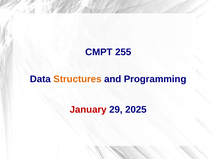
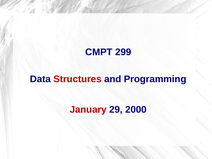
255: 255 -> 299 (123, 52)
Structures colour: orange -> red (77, 79)
2025: 2025 -> 2000 (136, 110)
